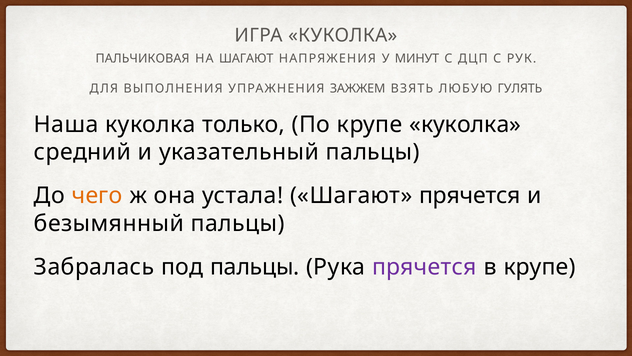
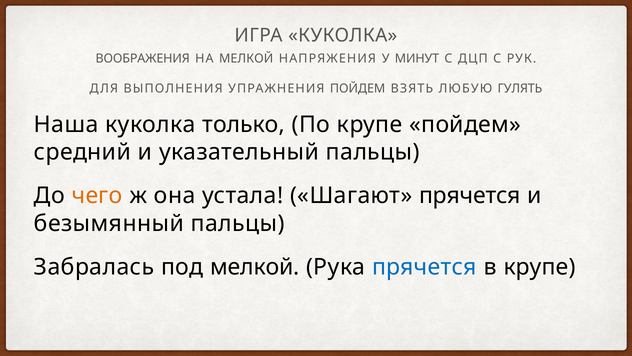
ПАЛЬЧИКОВАЯ: ПАЛЬЧИКОВАЯ -> ВООБРАЖЕНИЯ (143, 58)
НА ШАГАЮТ: ШАГАЮТ -> МЕЛКОЙ (246, 58)
УПРАЖНЕНИЯ ЗАЖЖЕМ: ЗАЖЖЕМ -> ПОЙДЕМ (358, 88)
крупе куколка: куколка -> пойдем (465, 125)
под пальцы: пальцы -> мелкой (255, 267)
прячется colour: purple -> blue (424, 267)
